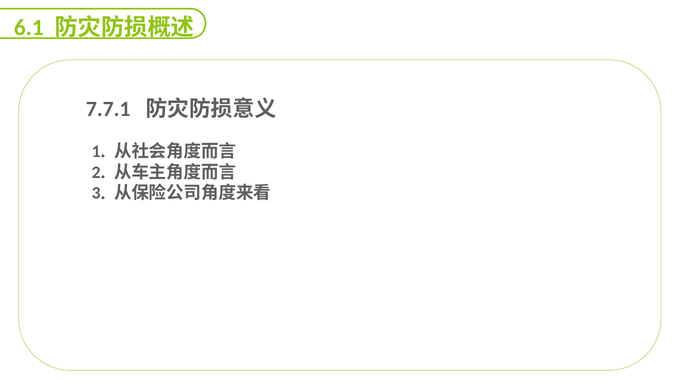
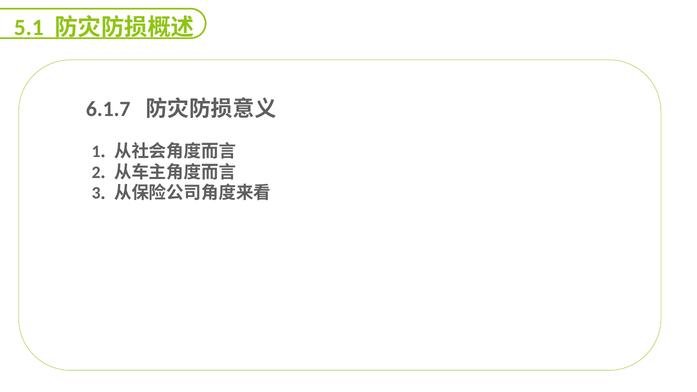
6.1: 6.1 -> 5.1 (29, 27)
7.7.1: 7.7.1 -> 6.1.7 (108, 109)
